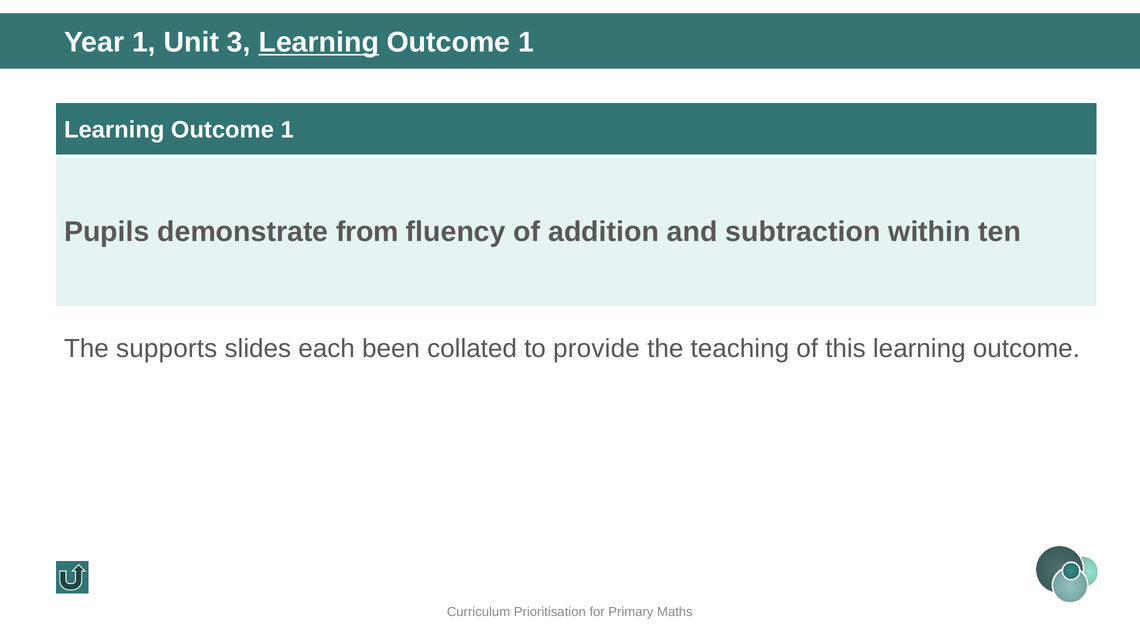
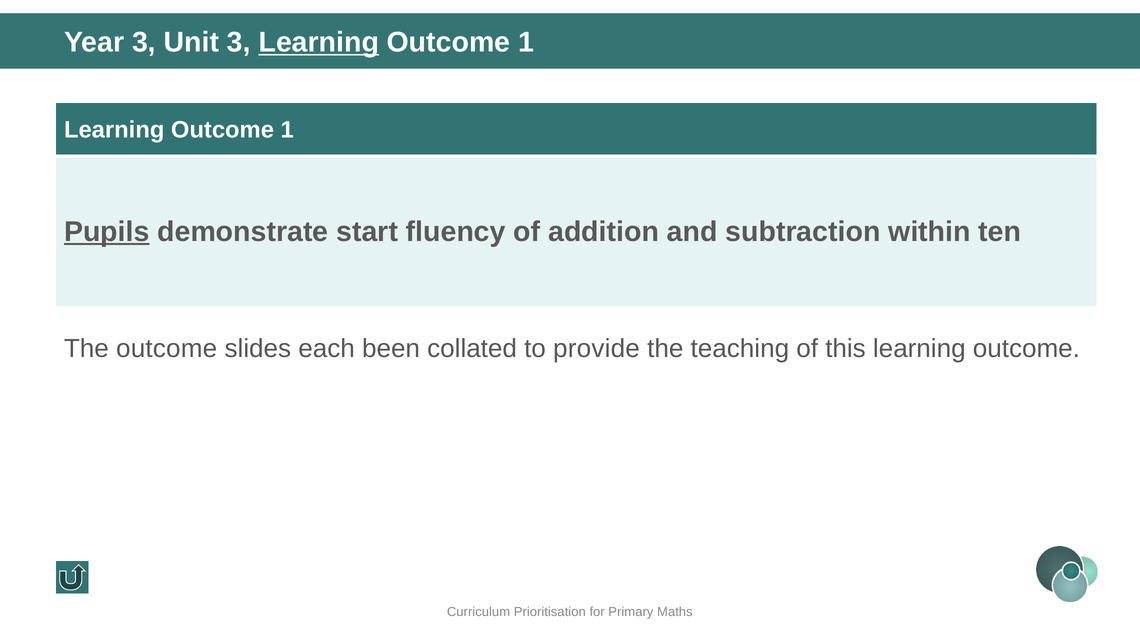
Year 1: 1 -> 3 (144, 42)
Pupils underline: none -> present (107, 232)
from: from -> start (367, 232)
The supports: supports -> outcome (167, 349)
